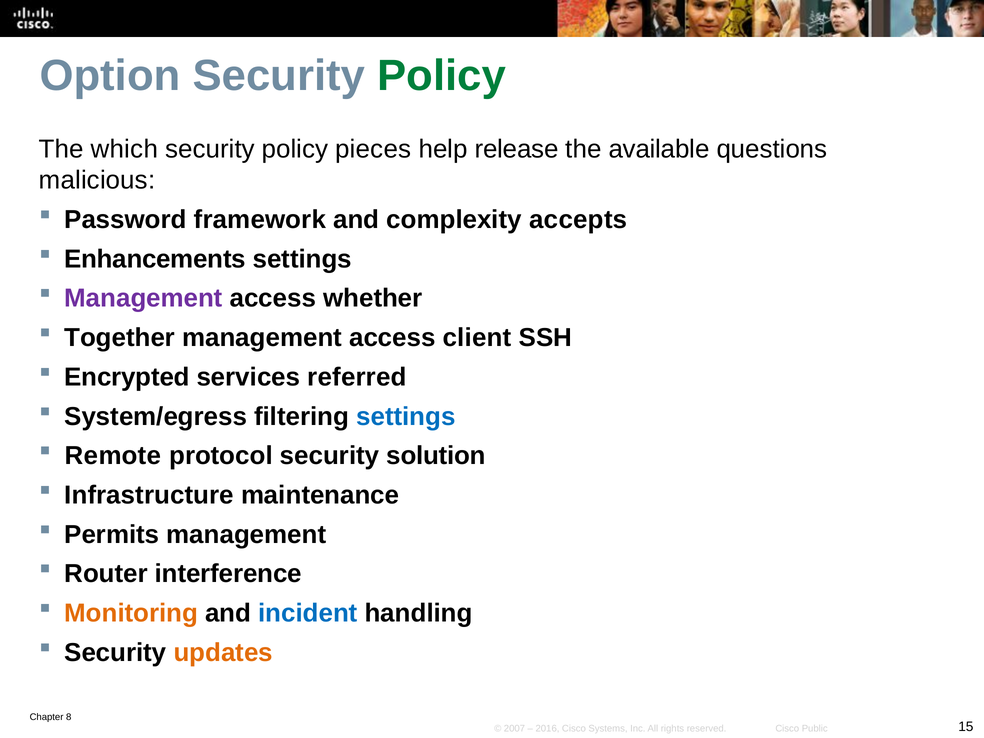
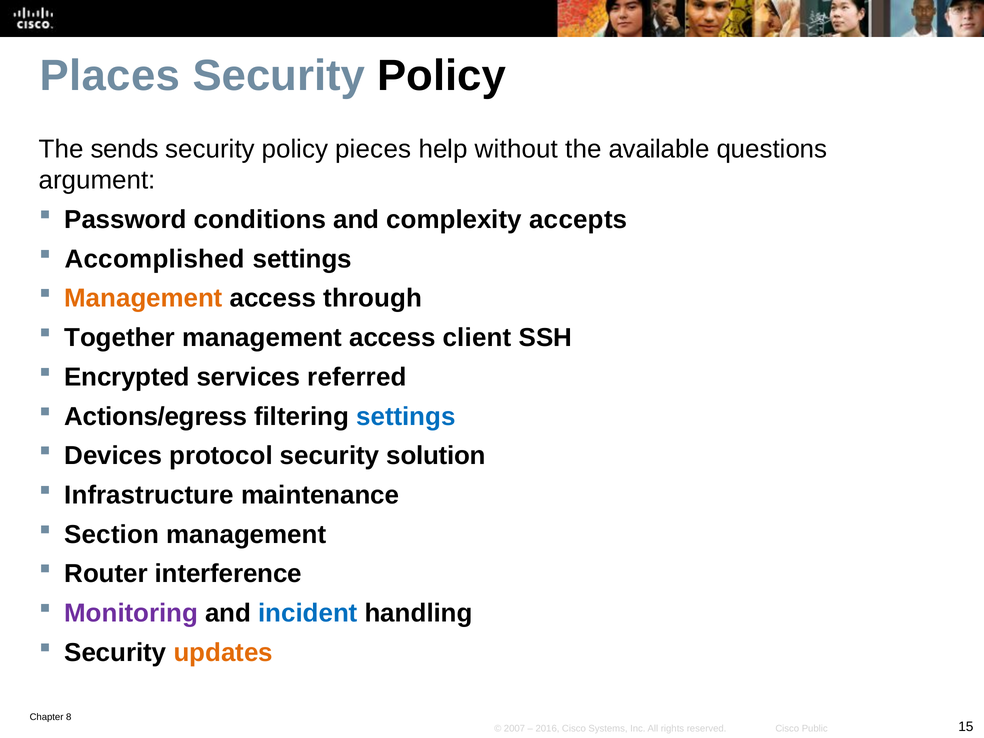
Option: Option -> Places (110, 76)
Policy colour: green -> black (442, 76)
which: which -> sends (125, 149)
release: release -> without (516, 149)
malicious: malicious -> argument (97, 180)
framework: framework -> conditions (260, 220)
Enhancements: Enhancements -> Accomplished (155, 259)
Management colour: purple -> orange (143, 298)
whether: whether -> through (373, 298)
System/egress: System/egress -> Actions/egress (156, 416)
Remote: Remote -> Devices (113, 456)
Permits: Permits -> Section (112, 535)
Monitoring colour: orange -> purple (131, 613)
